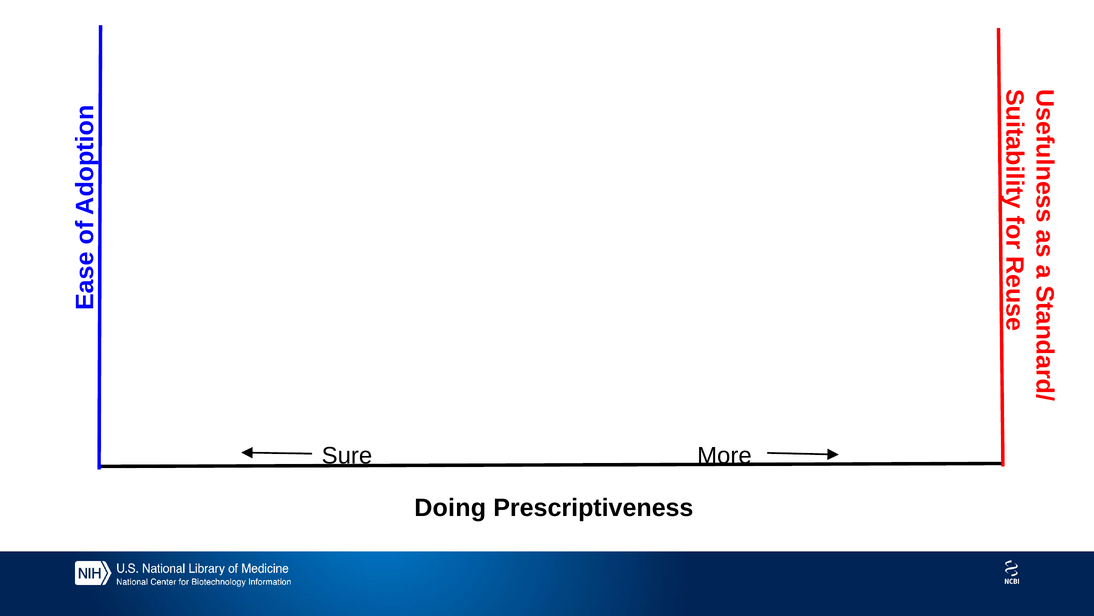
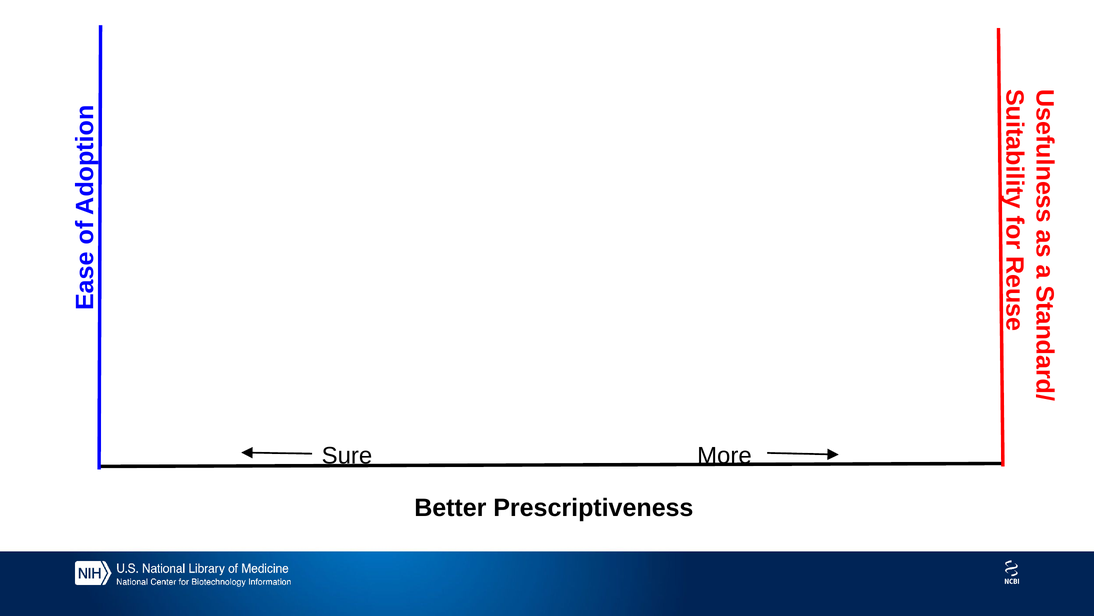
Doing: Doing -> Better (450, 508)
